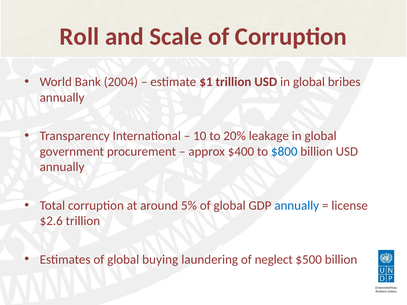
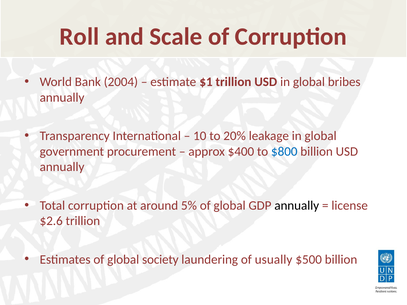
annually colour: blue -> black (297, 206)
buying: buying -> society (160, 260)
neglect: neglect -> usually (274, 260)
